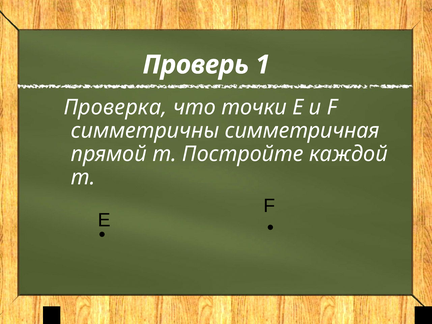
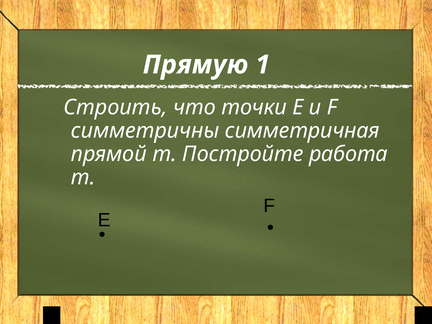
Проверь: Проверь -> Прямую (195, 65)
Проверка: Проверка -> Строить (115, 107)
каждой: каждой -> работа (348, 154)
